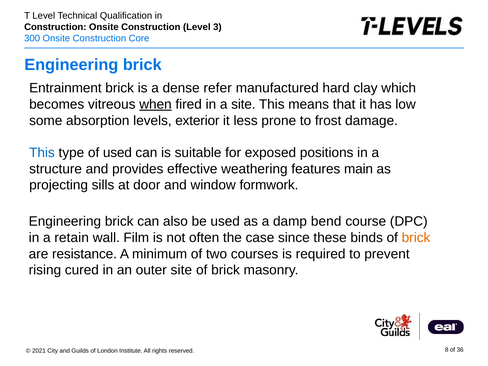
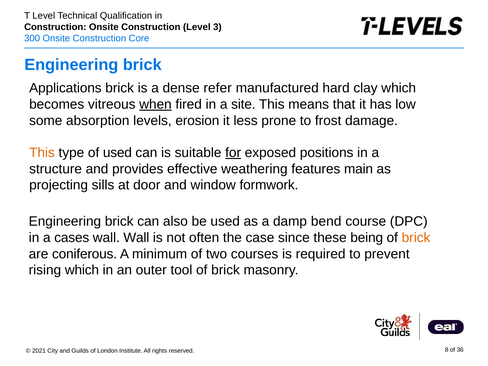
Entrainment: Entrainment -> Applications (65, 88)
exterior: exterior -> erosion (197, 121)
This colour: blue -> orange (42, 153)
for underline: none -> present (233, 153)
retain: retain -> cases (72, 238)
wall Film: Film -> Wall (136, 238)
binds: binds -> being (367, 238)
resistance: resistance -> coniferous (85, 254)
rising cured: cured -> which (82, 270)
outer site: site -> tool (181, 270)
